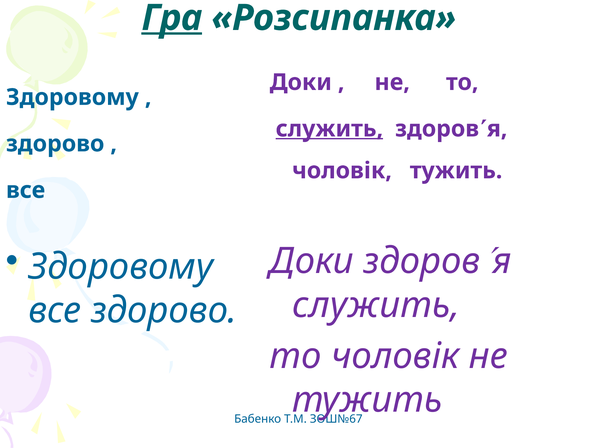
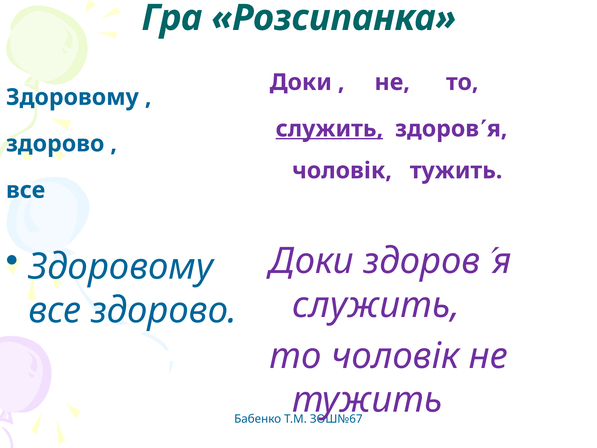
Гра underline: present -> none (172, 18)
